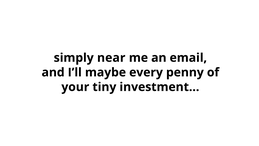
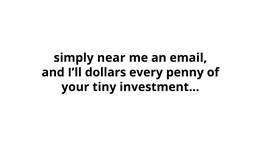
maybe: maybe -> dollars (106, 72)
